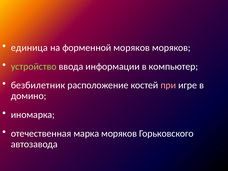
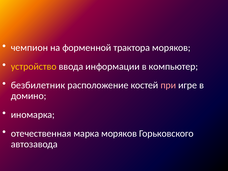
единица: единица -> чемпион (29, 48)
форменной моряков: моряков -> трактора (132, 48)
устройство colour: light green -> yellow (34, 66)
